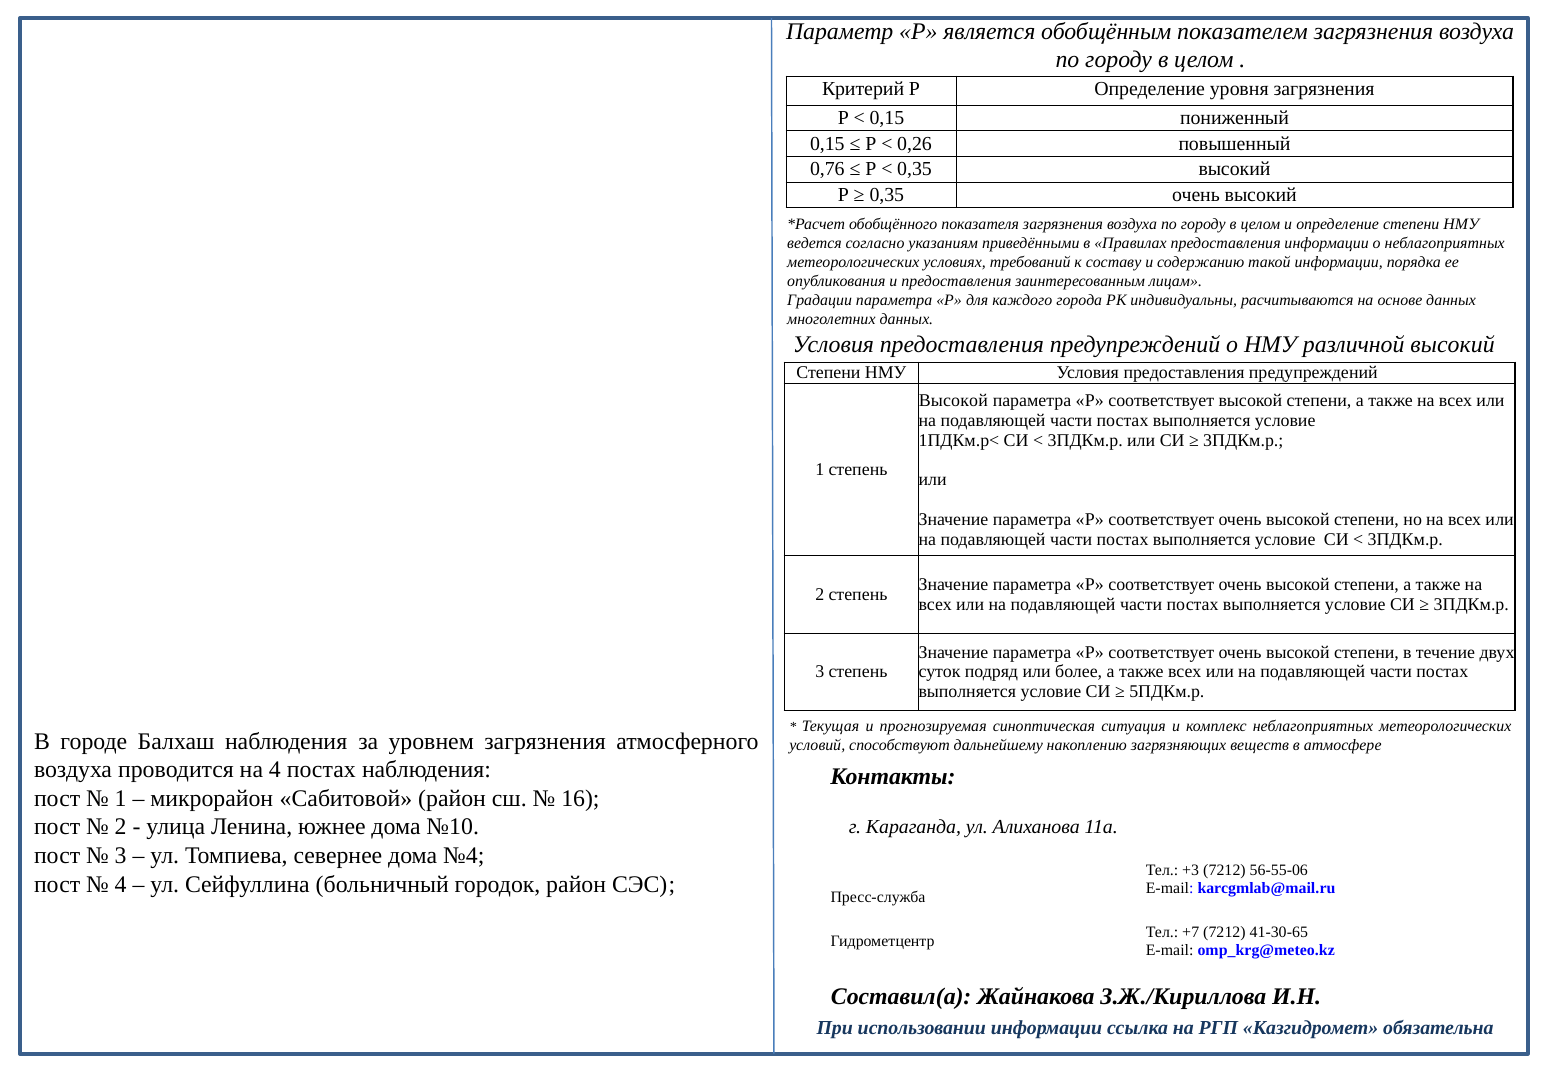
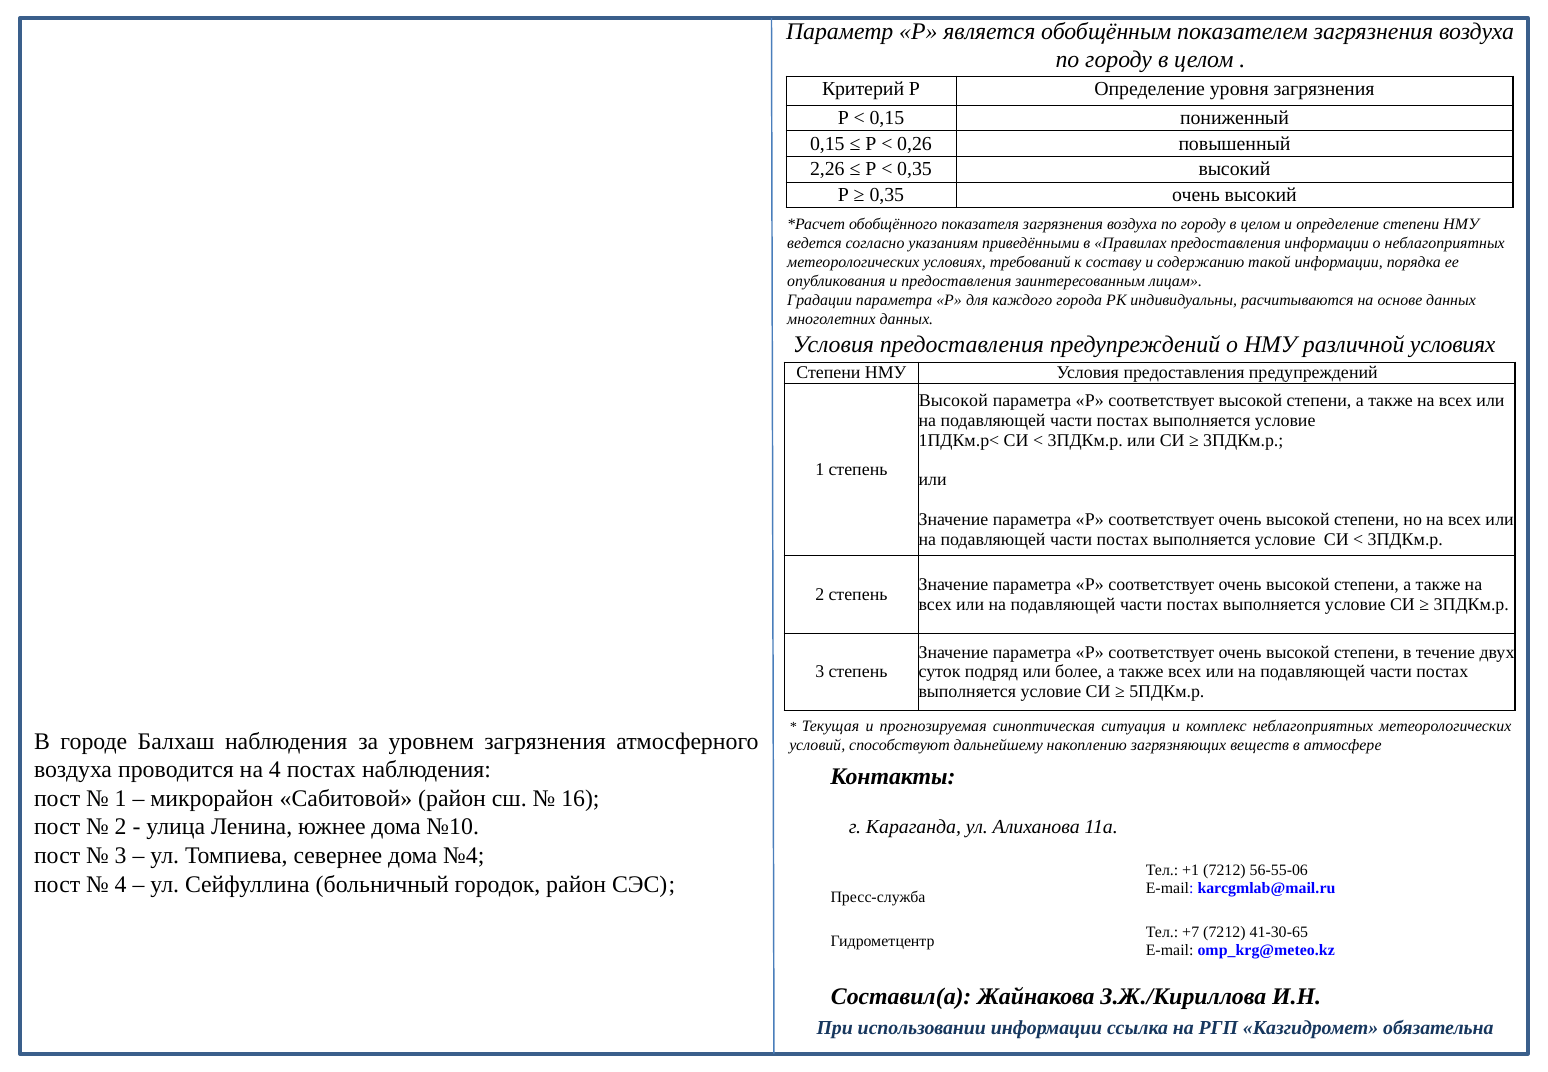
0,76: 0,76 -> 2,26 (827, 169)
различной высокий: высокий -> условиях (1453, 345)
+3: +3 -> +1 (1191, 870)
